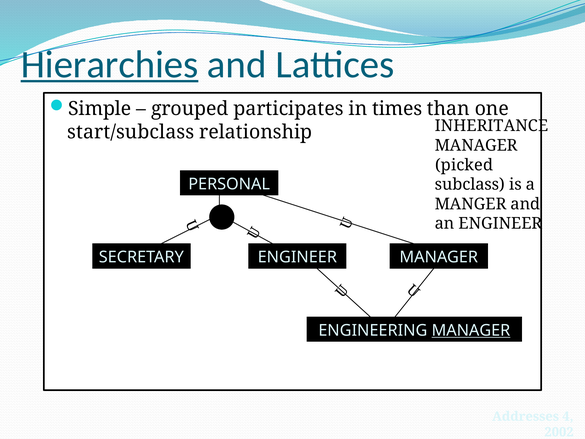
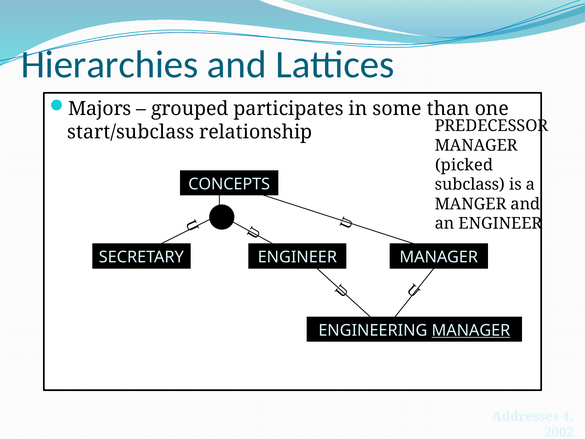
Hierarchies underline: present -> none (110, 64)
Simple: Simple -> Majors (100, 109)
times: times -> some (397, 109)
INHERITANCE: INHERITANCE -> PREDECESSOR (492, 126)
PERSONAL: PERSONAL -> CONCEPTS (229, 184)
